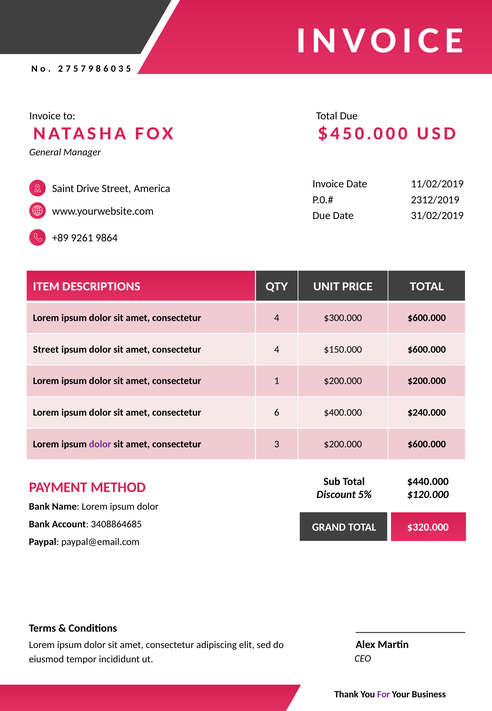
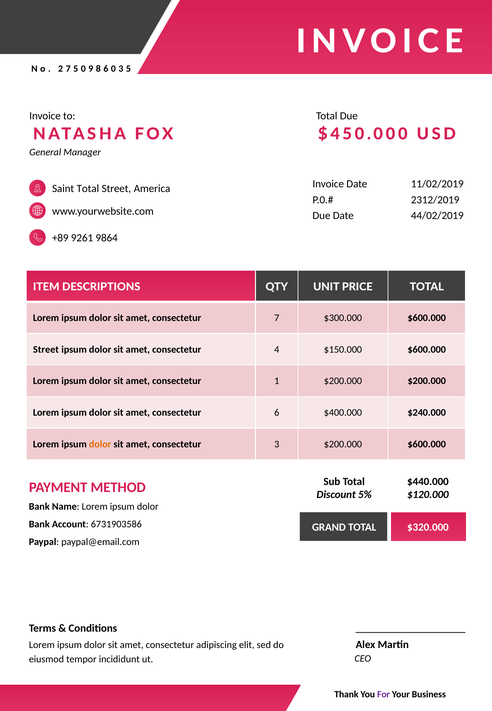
7: 7 -> 0 (83, 69)
Saint Drive: Drive -> Total (88, 188)
31/02/2019: 31/02/2019 -> 44/02/2019 (437, 215)
4: 4 -> 7 (277, 318)
dolor colour: purple -> orange (100, 444)
3408864685: 3408864685 -> 6731903586 (116, 524)
